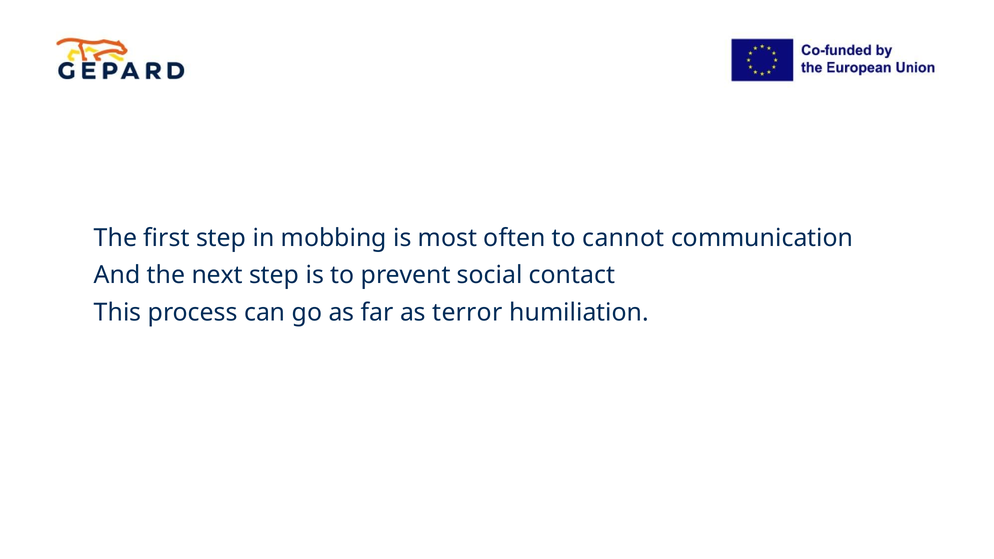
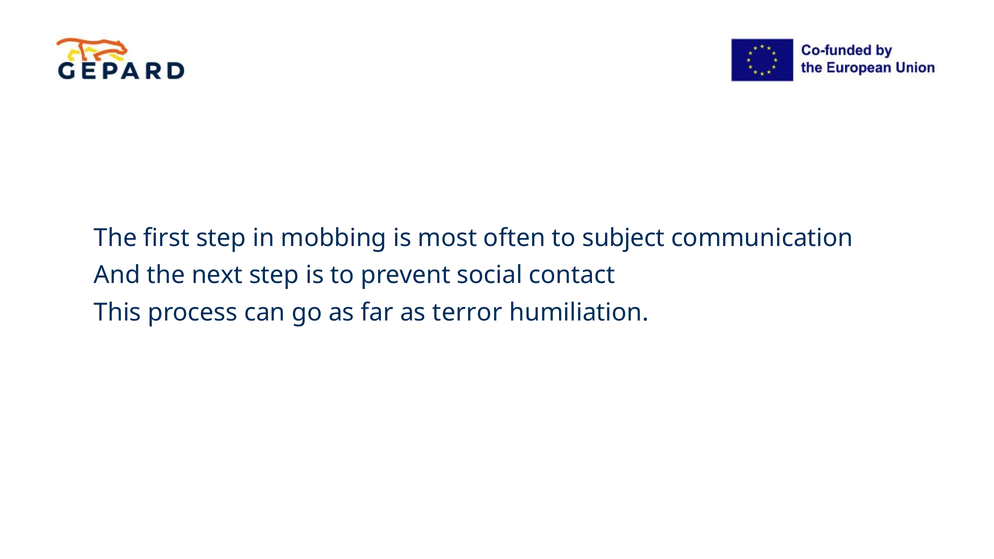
cannot: cannot -> subject (624, 238)
